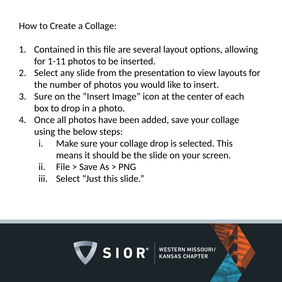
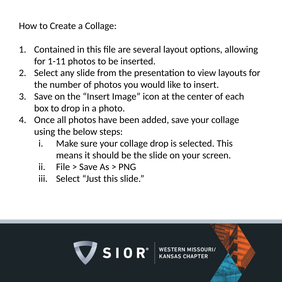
Sure: Sure -> Save (43, 96)
